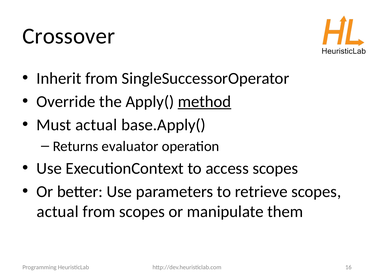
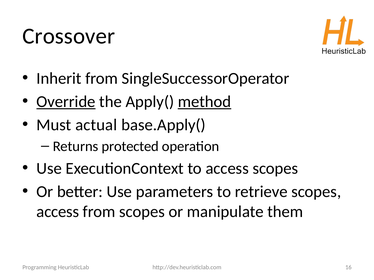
Override underline: none -> present (66, 102)
evaluator: evaluator -> protected (130, 147)
actual: actual -> access (58, 212)
